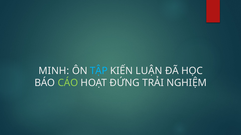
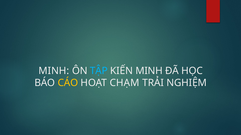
KIẾN LUẬN: LUẬN -> MINH (149, 71)
CÁO colour: light green -> yellow (68, 83)
ĐỨNG: ĐỨNG -> CHẠM (125, 83)
